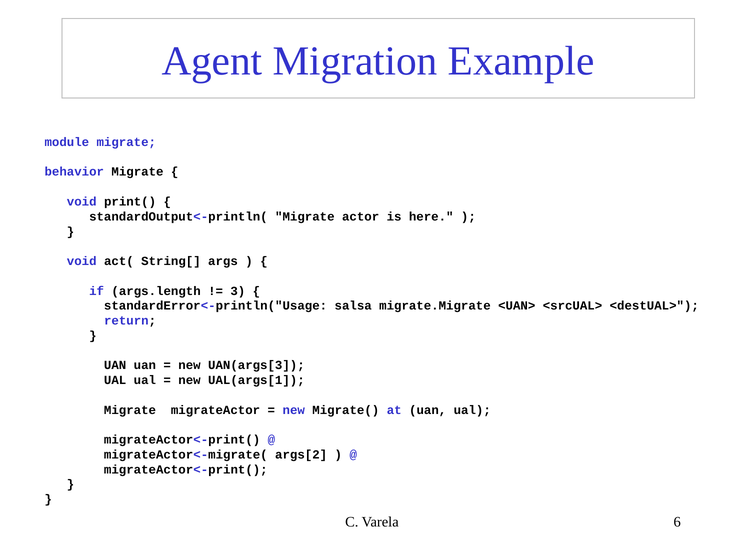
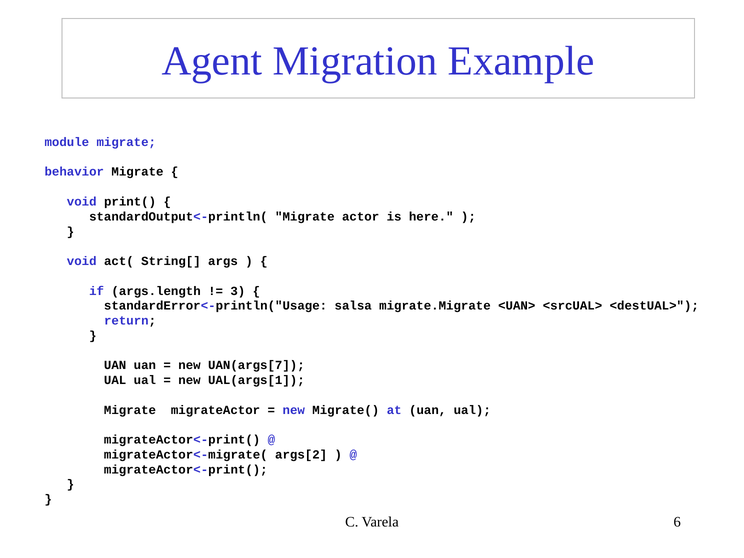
UAN(args[3: UAN(args[3 -> UAN(args[7 (256, 365)
